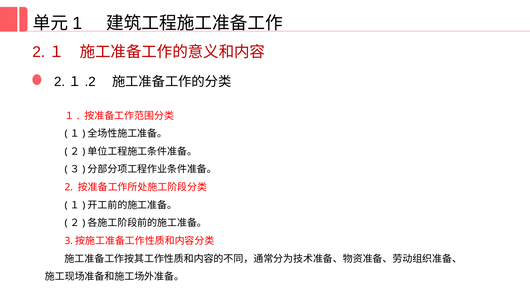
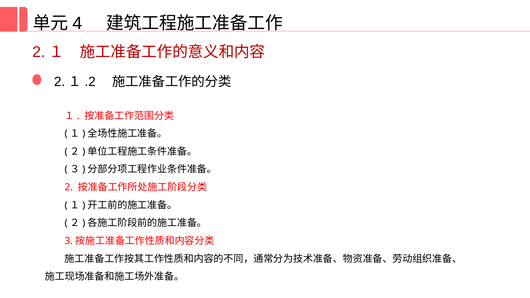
1: 1 -> 4 (77, 23)
